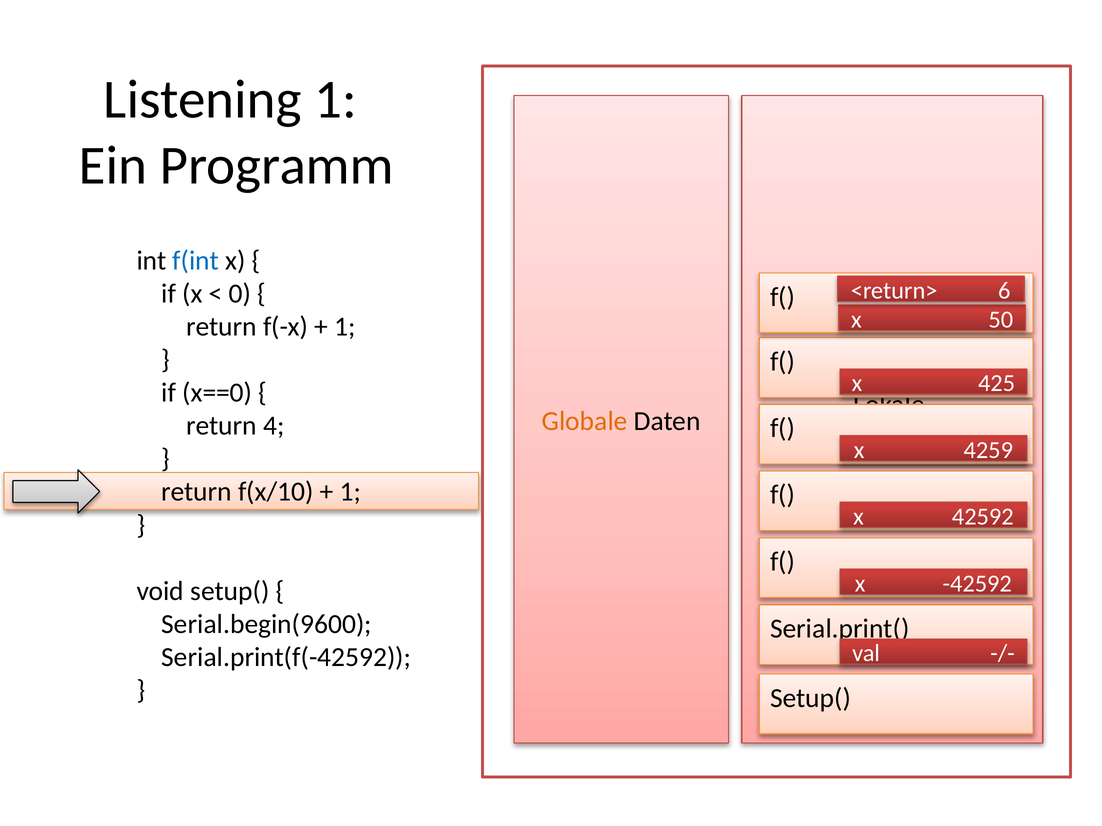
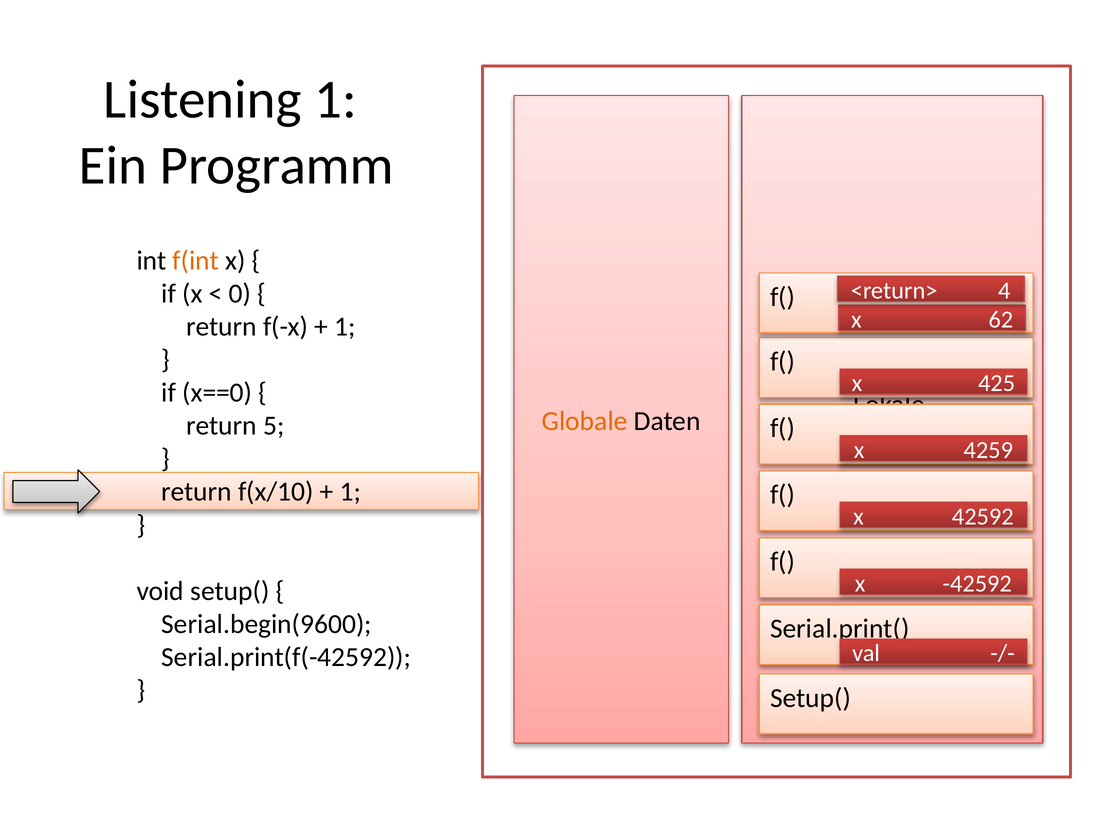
f(int colour: blue -> orange (196, 261)
6: 6 -> 4 (1004, 291)
50: 50 -> 62 (1001, 320)
4: 4 -> 5 (274, 426)
